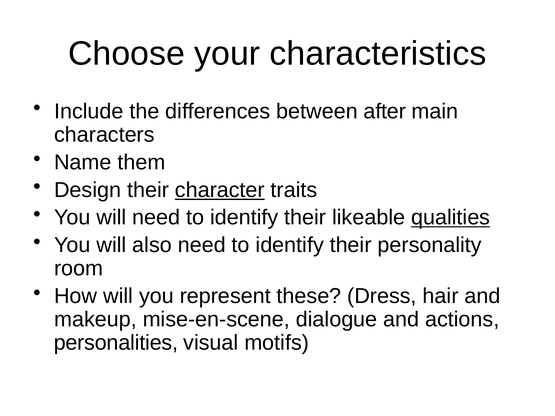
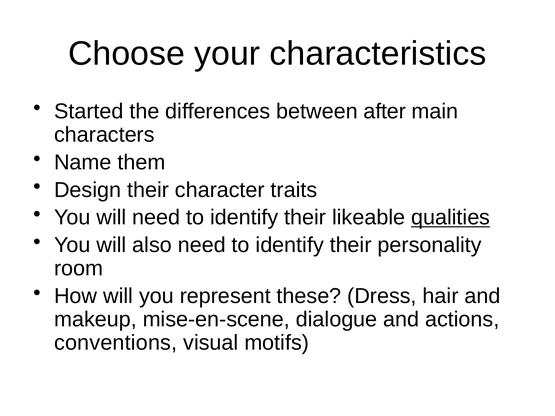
Include: Include -> Started (89, 111)
character underline: present -> none (220, 190)
personalities: personalities -> conventions (116, 343)
